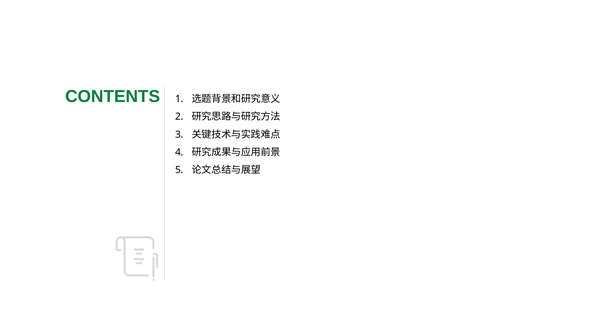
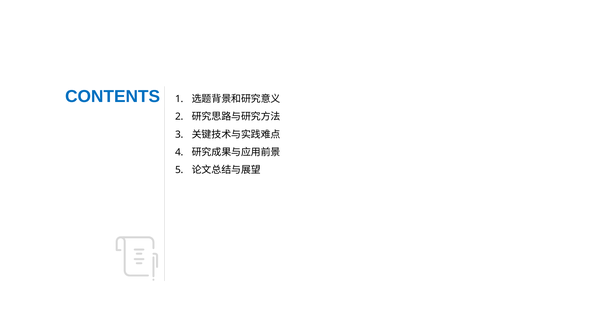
CONTENTS colour: green -> blue (113, 96)
